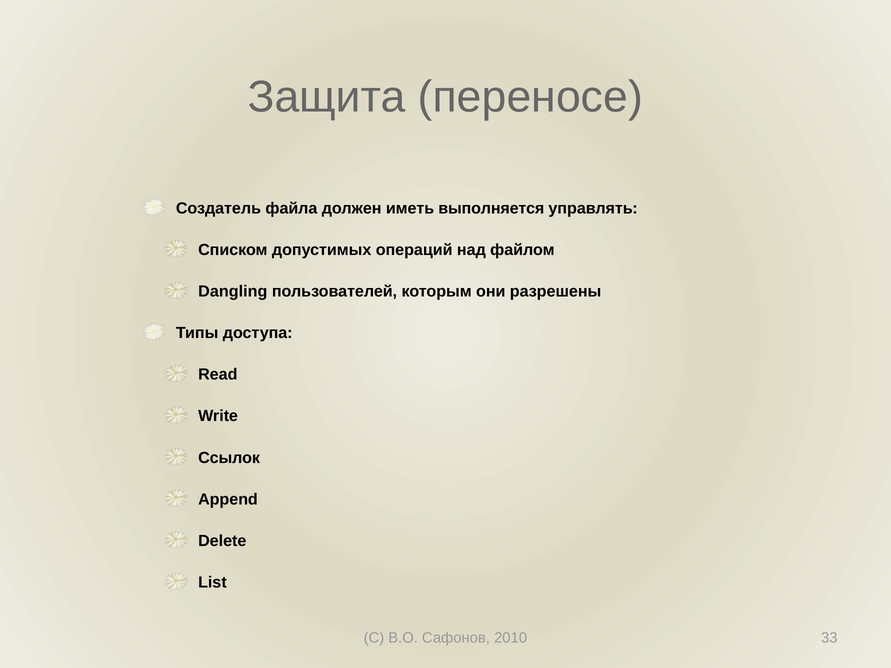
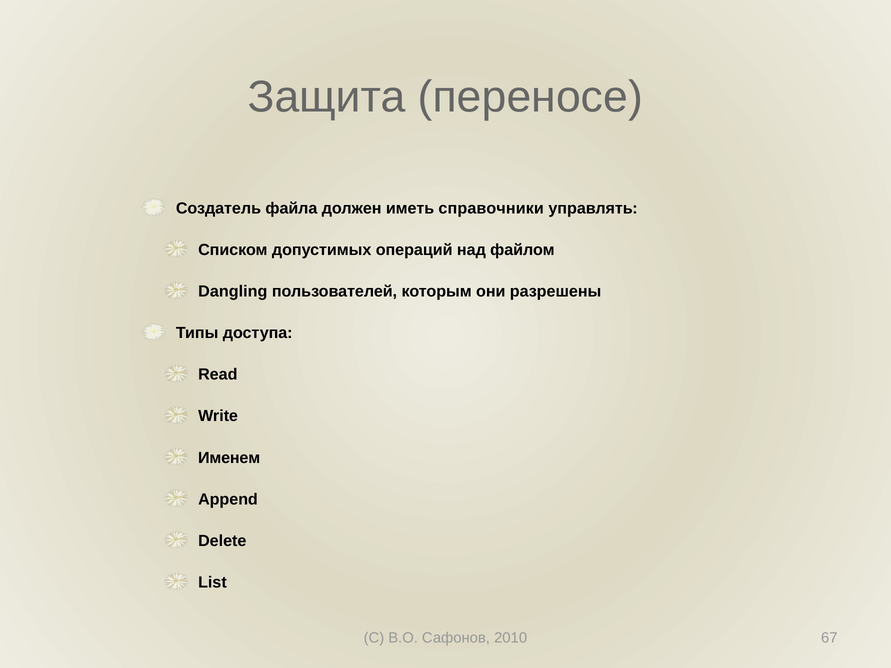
выполняется: выполняется -> справочники (491, 208)
Ссылок: Ссылок -> Именем (229, 458)
33: 33 -> 67 (829, 638)
